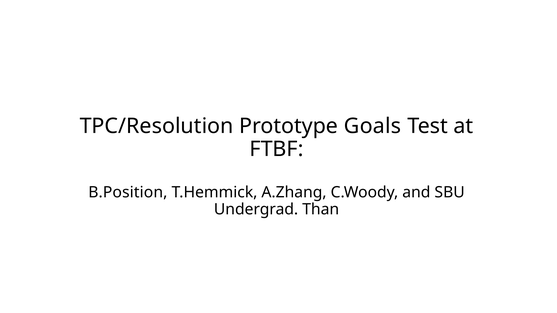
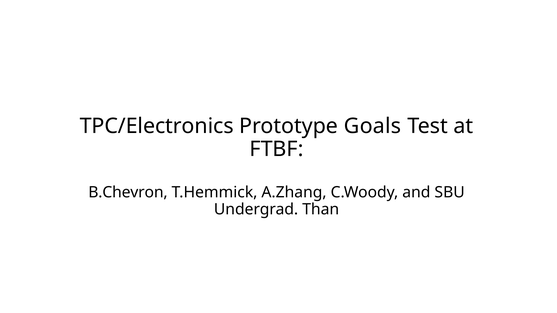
TPC/Resolution: TPC/Resolution -> TPC/Electronics (157, 126)
B.Position: B.Position -> B.Chevron (128, 193)
